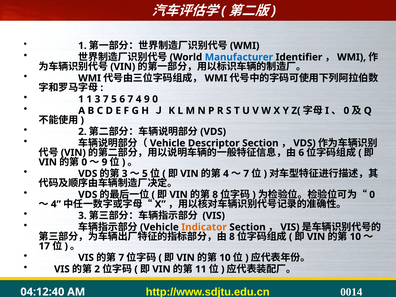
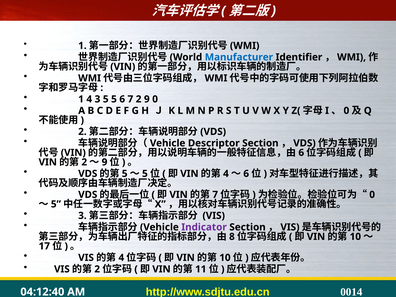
1 1: 1 -> 4 (89, 99)
3 7: 7 -> 5 (106, 99)
7 4: 4 -> 2 (139, 99)
0: 0 -> 2 (84, 162)
3: 3 -> 5 (125, 174)
7: 7 -> 6 (246, 174)
8: 8 -> 7 (215, 195)
4: 4 -> 5 (56, 204)
Indicator colour: orange -> purple (204, 227)
7: 7 -> 4 (121, 258)
